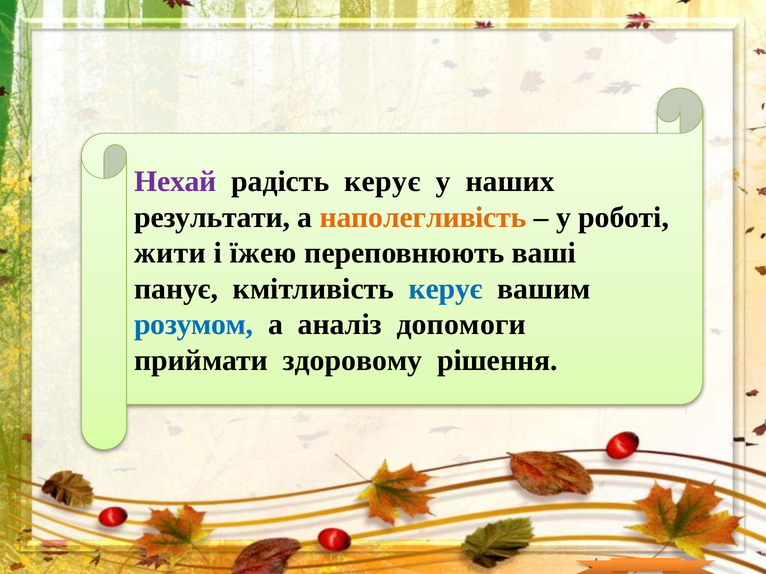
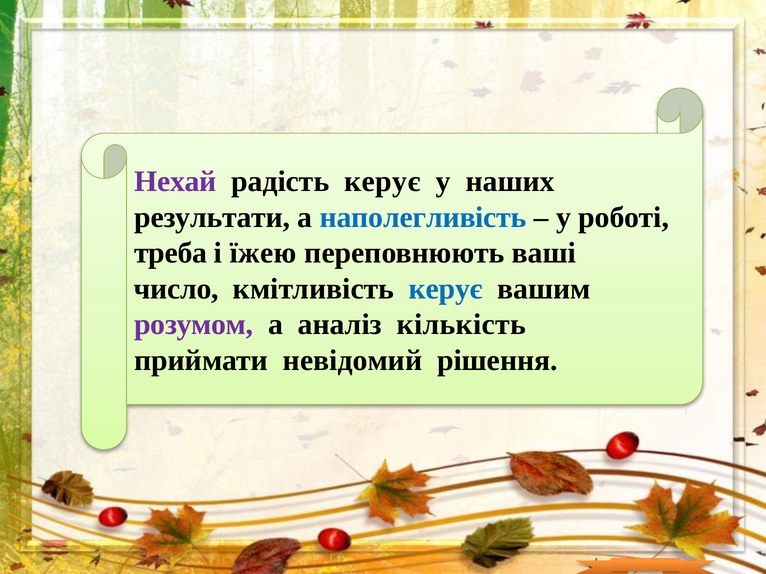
наполегливість colour: orange -> blue (423, 218)
жити: жити -> треба (171, 253)
панує: панує -> число (176, 289)
розумом colour: blue -> purple (194, 325)
допомоги: допомоги -> кількість (461, 325)
здоровому: здоровому -> невідомий (353, 361)
